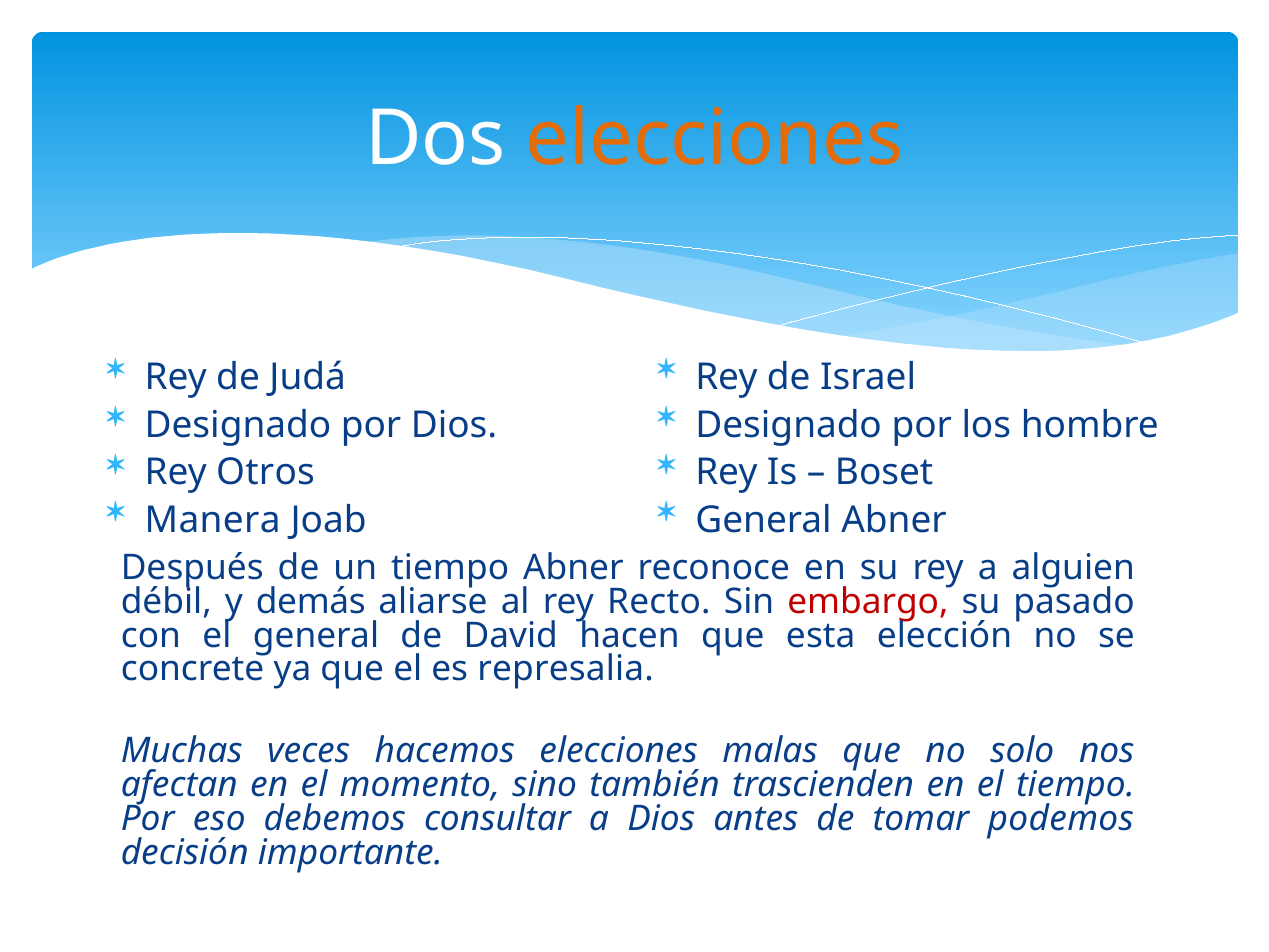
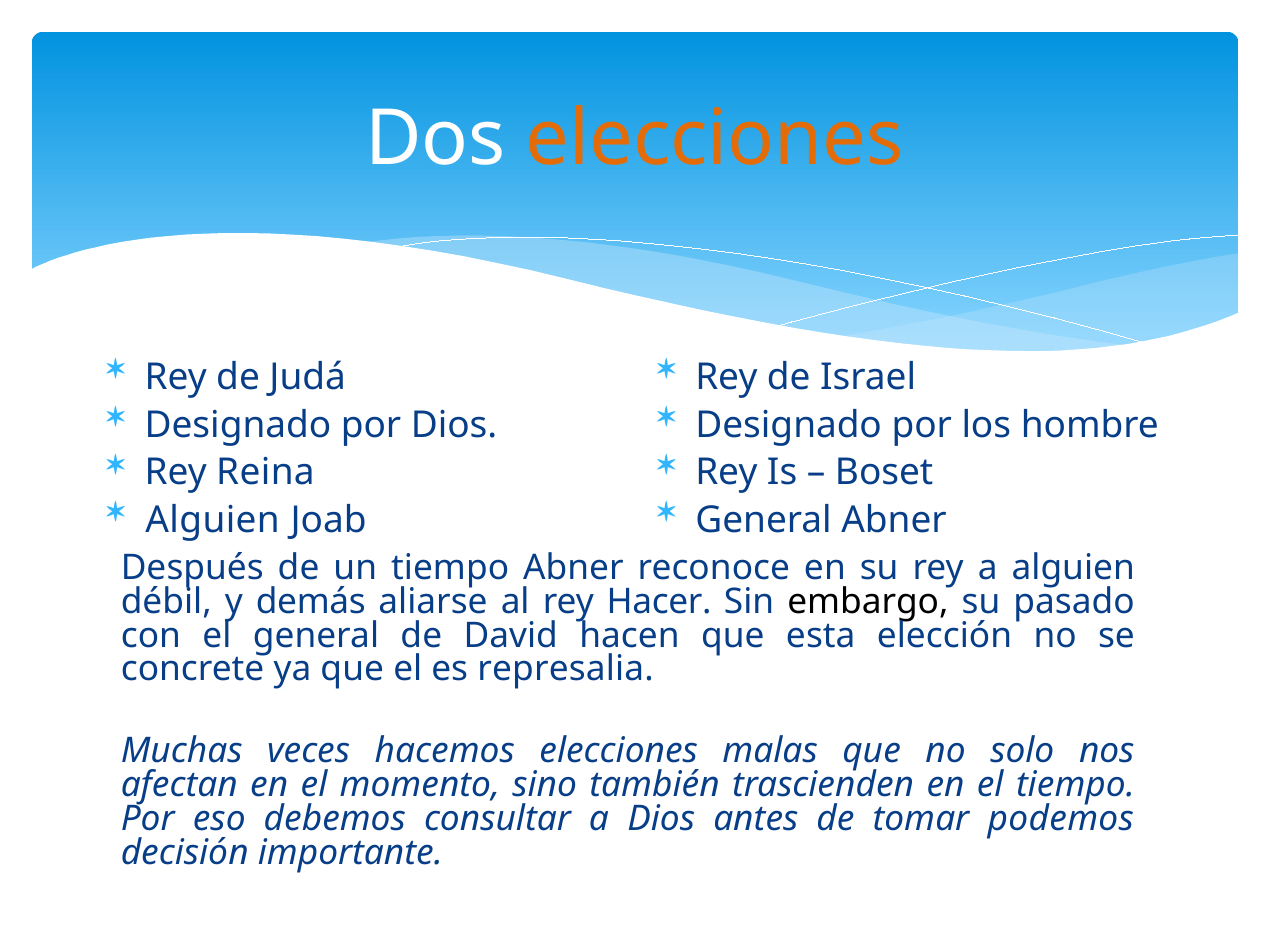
Otros: Otros -> Reina (265, 472)
Manera: Manera -> Alguien (213, 520)
Recto: Recto -> Hacer (659, 601)
embargo colour: red -> black (868, 601)
